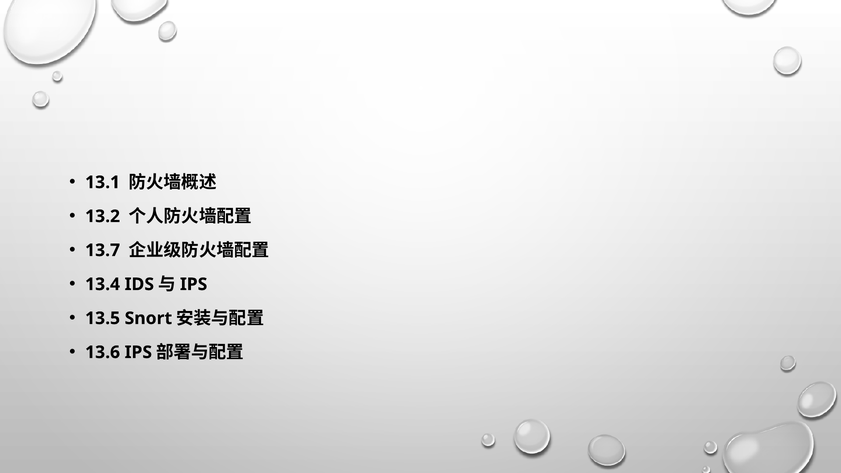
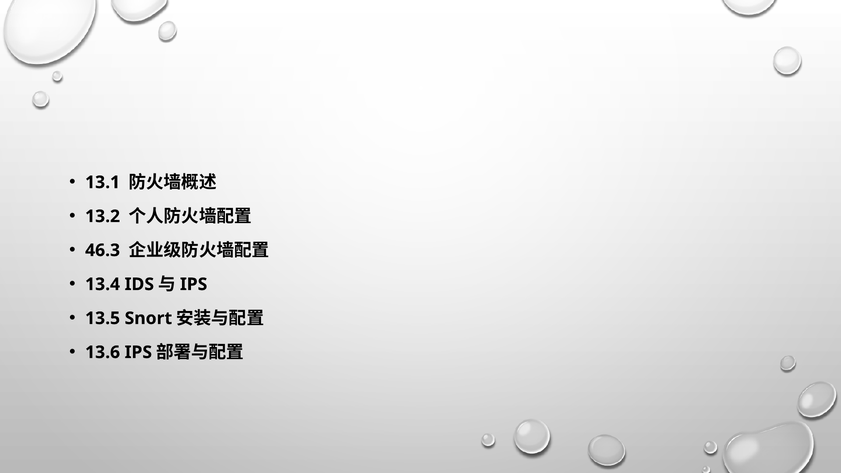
13.7: 13.7 -> 46.3 (103, 250)
